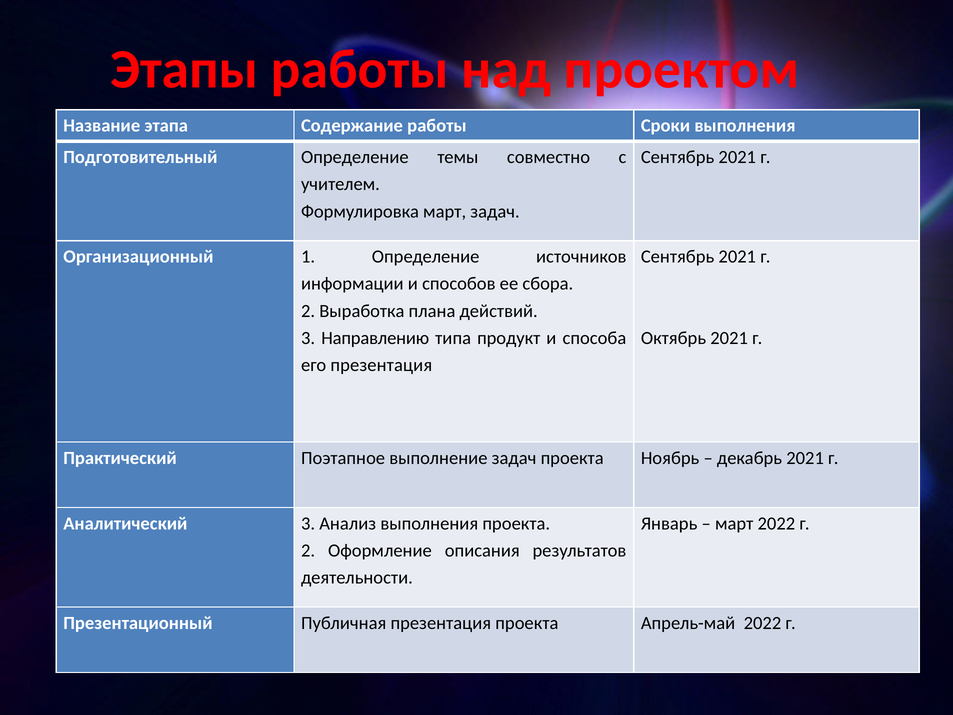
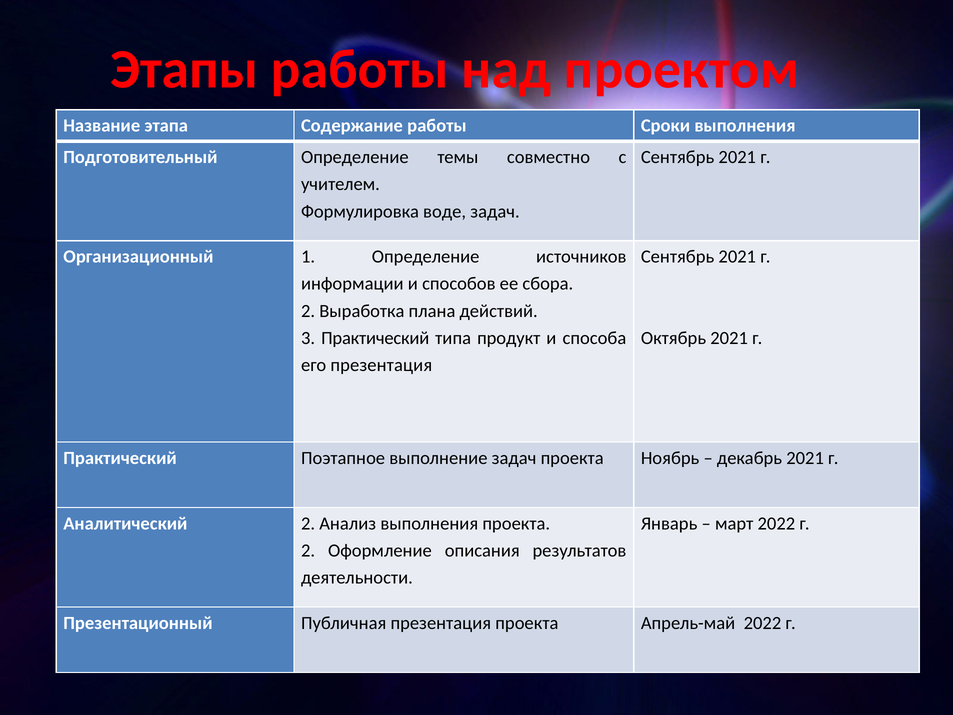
Формулировка март: март -> воде (445, 211)
3 Направлению: Направлению -> Практический (375, 338)
Аналитический 3: 3 -> 2 (308, 524)
